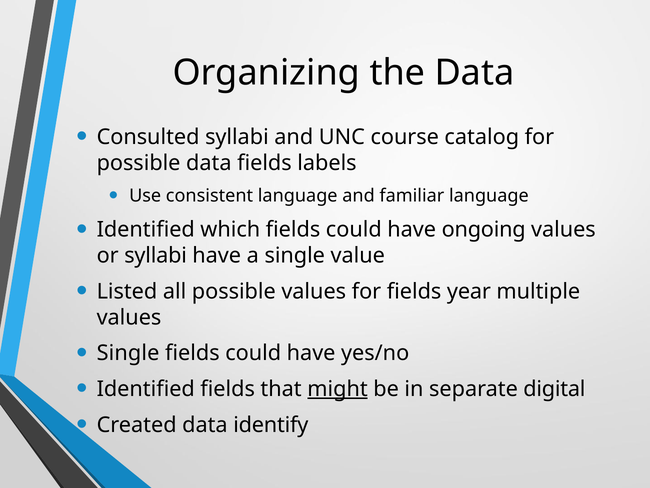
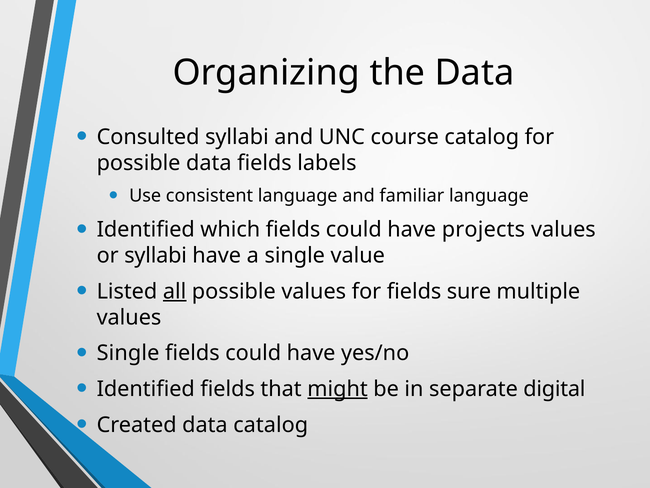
ongoing: ongoing -> projects (483, 229)
all underline: none -> present (175, 291)
year: year -> sure (469, 291)
data identify: identify -> catalog (271, 424)
